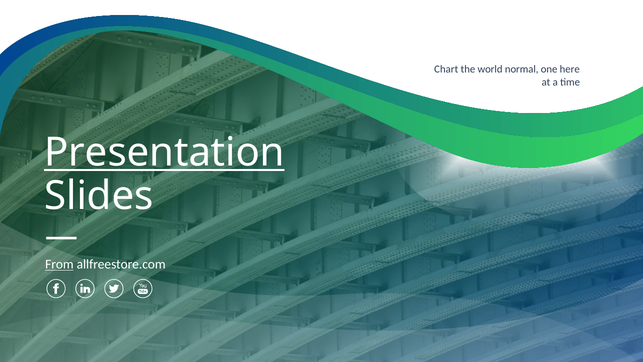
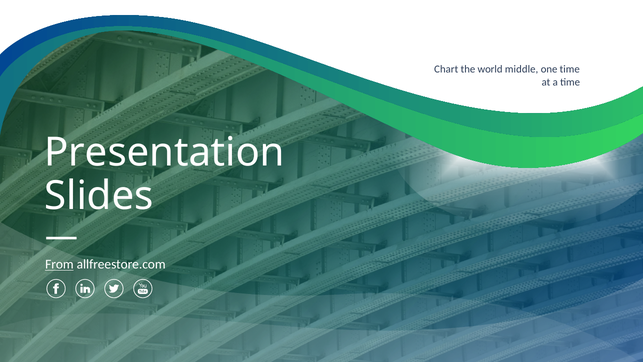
normal: normal -> middle (522, 69)
one here: here -> time (570, 69)
Presentation underline: present -> none (164, 153)
